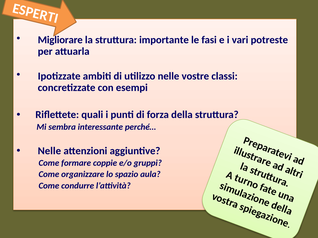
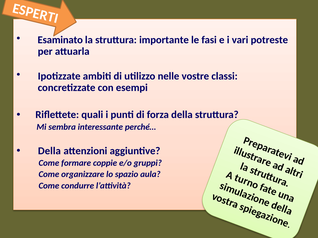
Migliorare: Migliorare -> Esaminato (60, 40)
Nelle: Nelle -> Della (49, 151)
